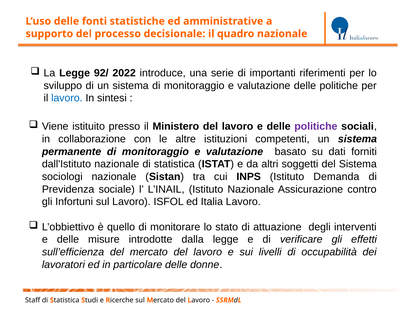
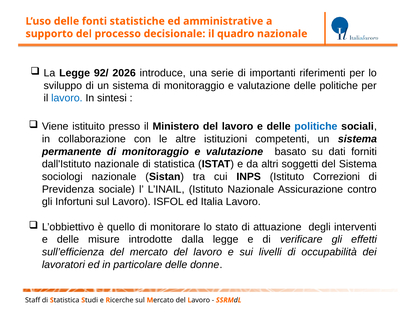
2022: 2022 -> 2026 (124, 73)
politiche colour: purple -> blue (316, 127)
Demanda: Demanda -> Correzioni (336, 177)
